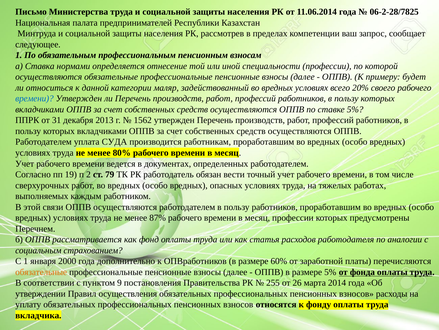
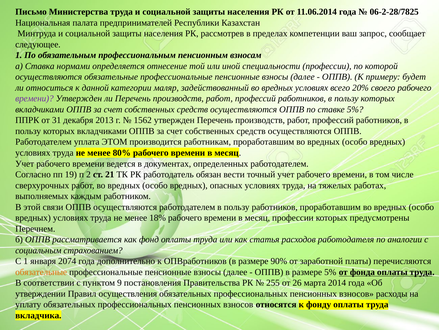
времени colour: blue -> purple (34, 98)
СУДА: СУДА -> ЭТОМ (115, 142)
79: 79 -> 21 (110, 174)
87%: 87% -> 18% (158, 217)
2000: 2000 -> 2074 (67, 261)
60%: 60% -> 90% (279, 261)
